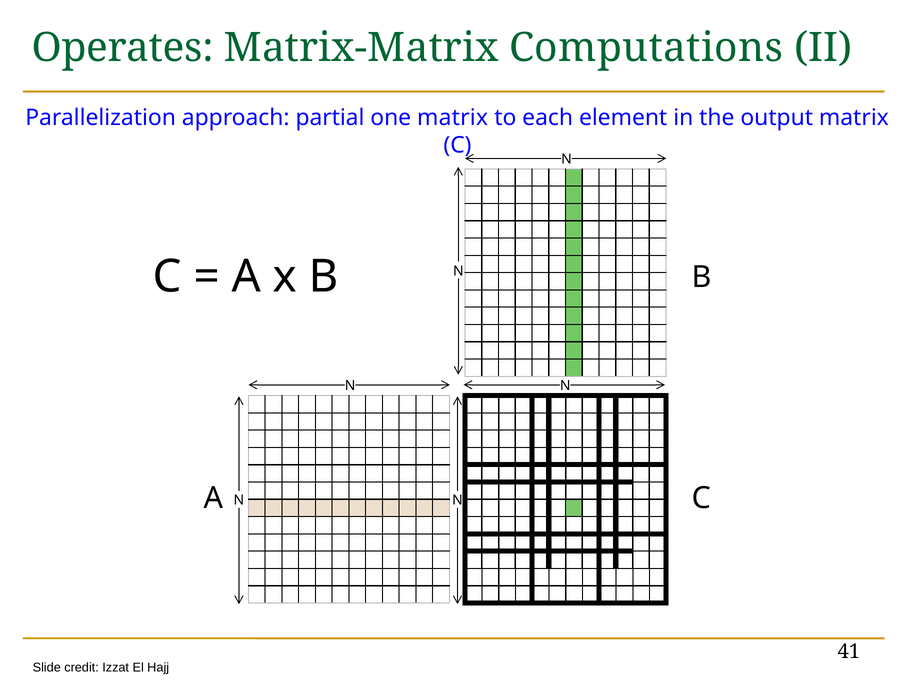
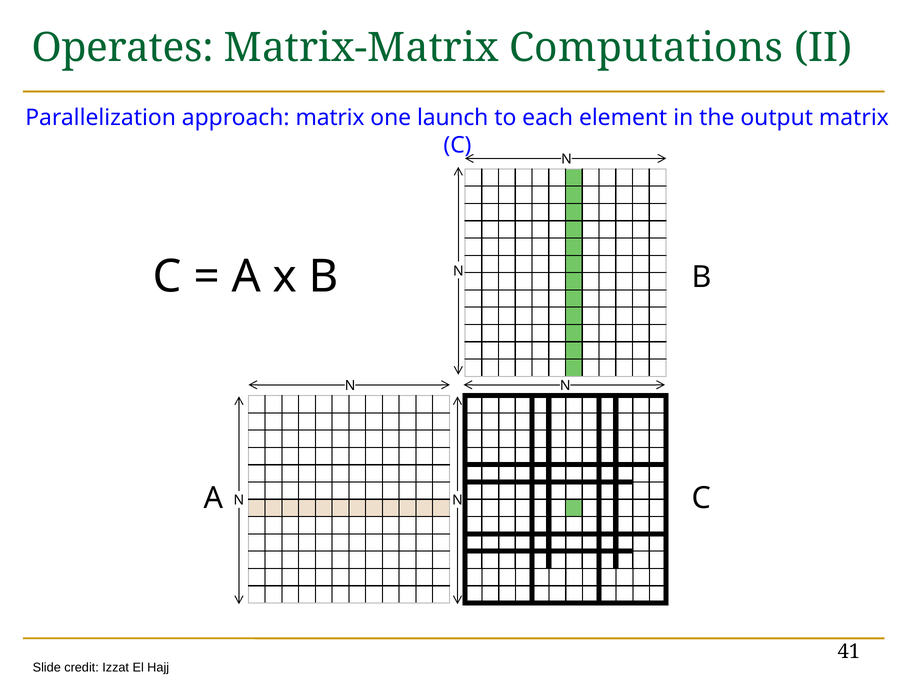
approach partial: partial -> matrix (330, 118)
one matrix: matrix -> launch (453, 118)
